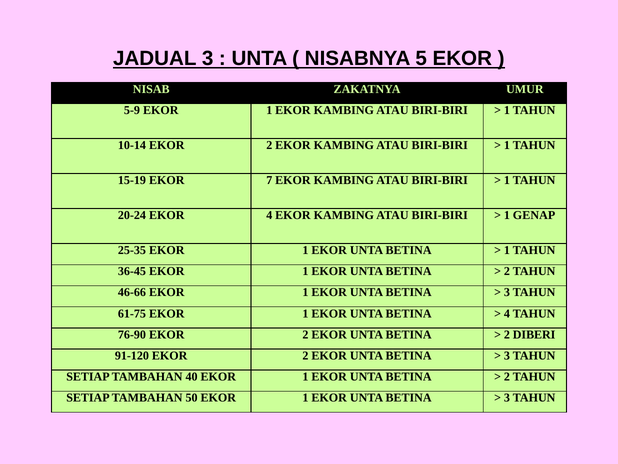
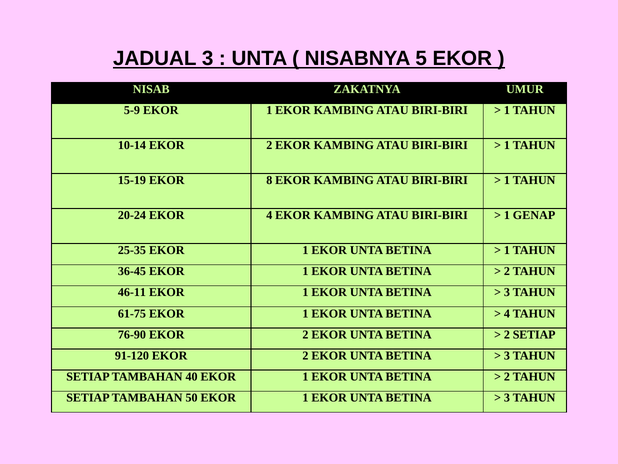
7: 7 -> 8 (269, 180)
46-66: 46-66 -> 46-11 (132, 292)
2 DIBERI: DIBERI -> SETIAP (534, 334)
